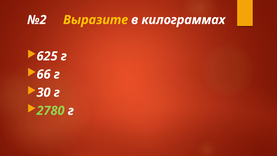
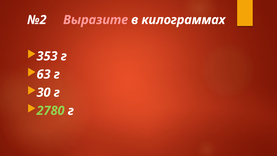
Выразите colour: yellow -> pink (96, 20)
625: 625 -> 353 (47, 56)
66: 66 -> 63 (44, 74)
